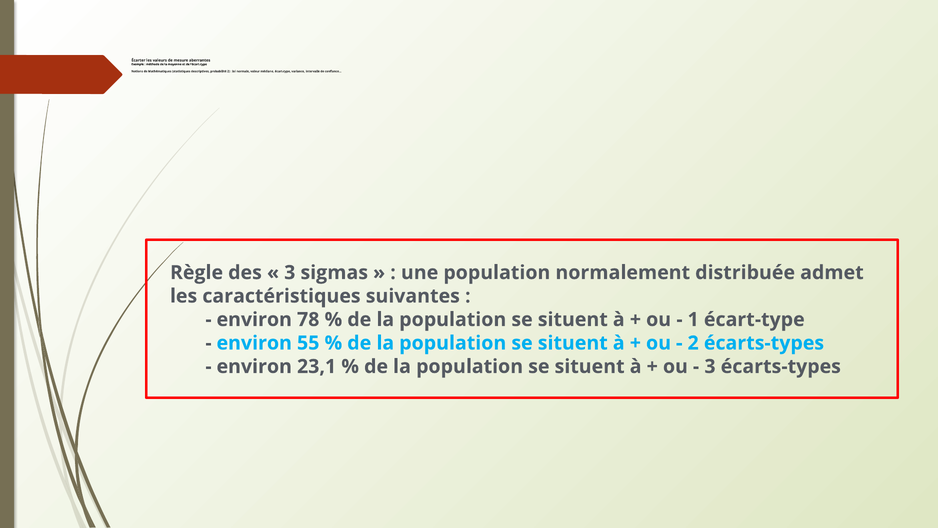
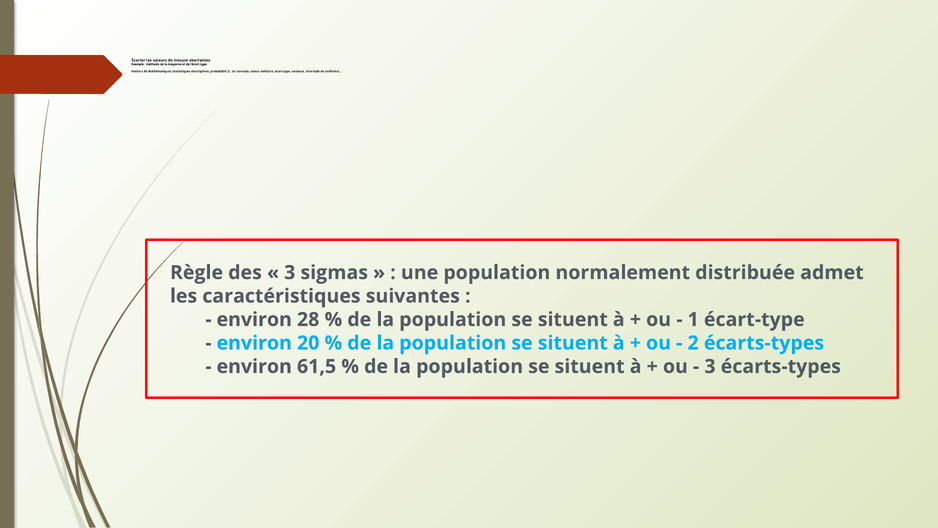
78: 78 -> 28 (308, 319)
55: 55 -> 20 (308, 343)
23,1: 23,1 -> 61,5 (317, 366)
